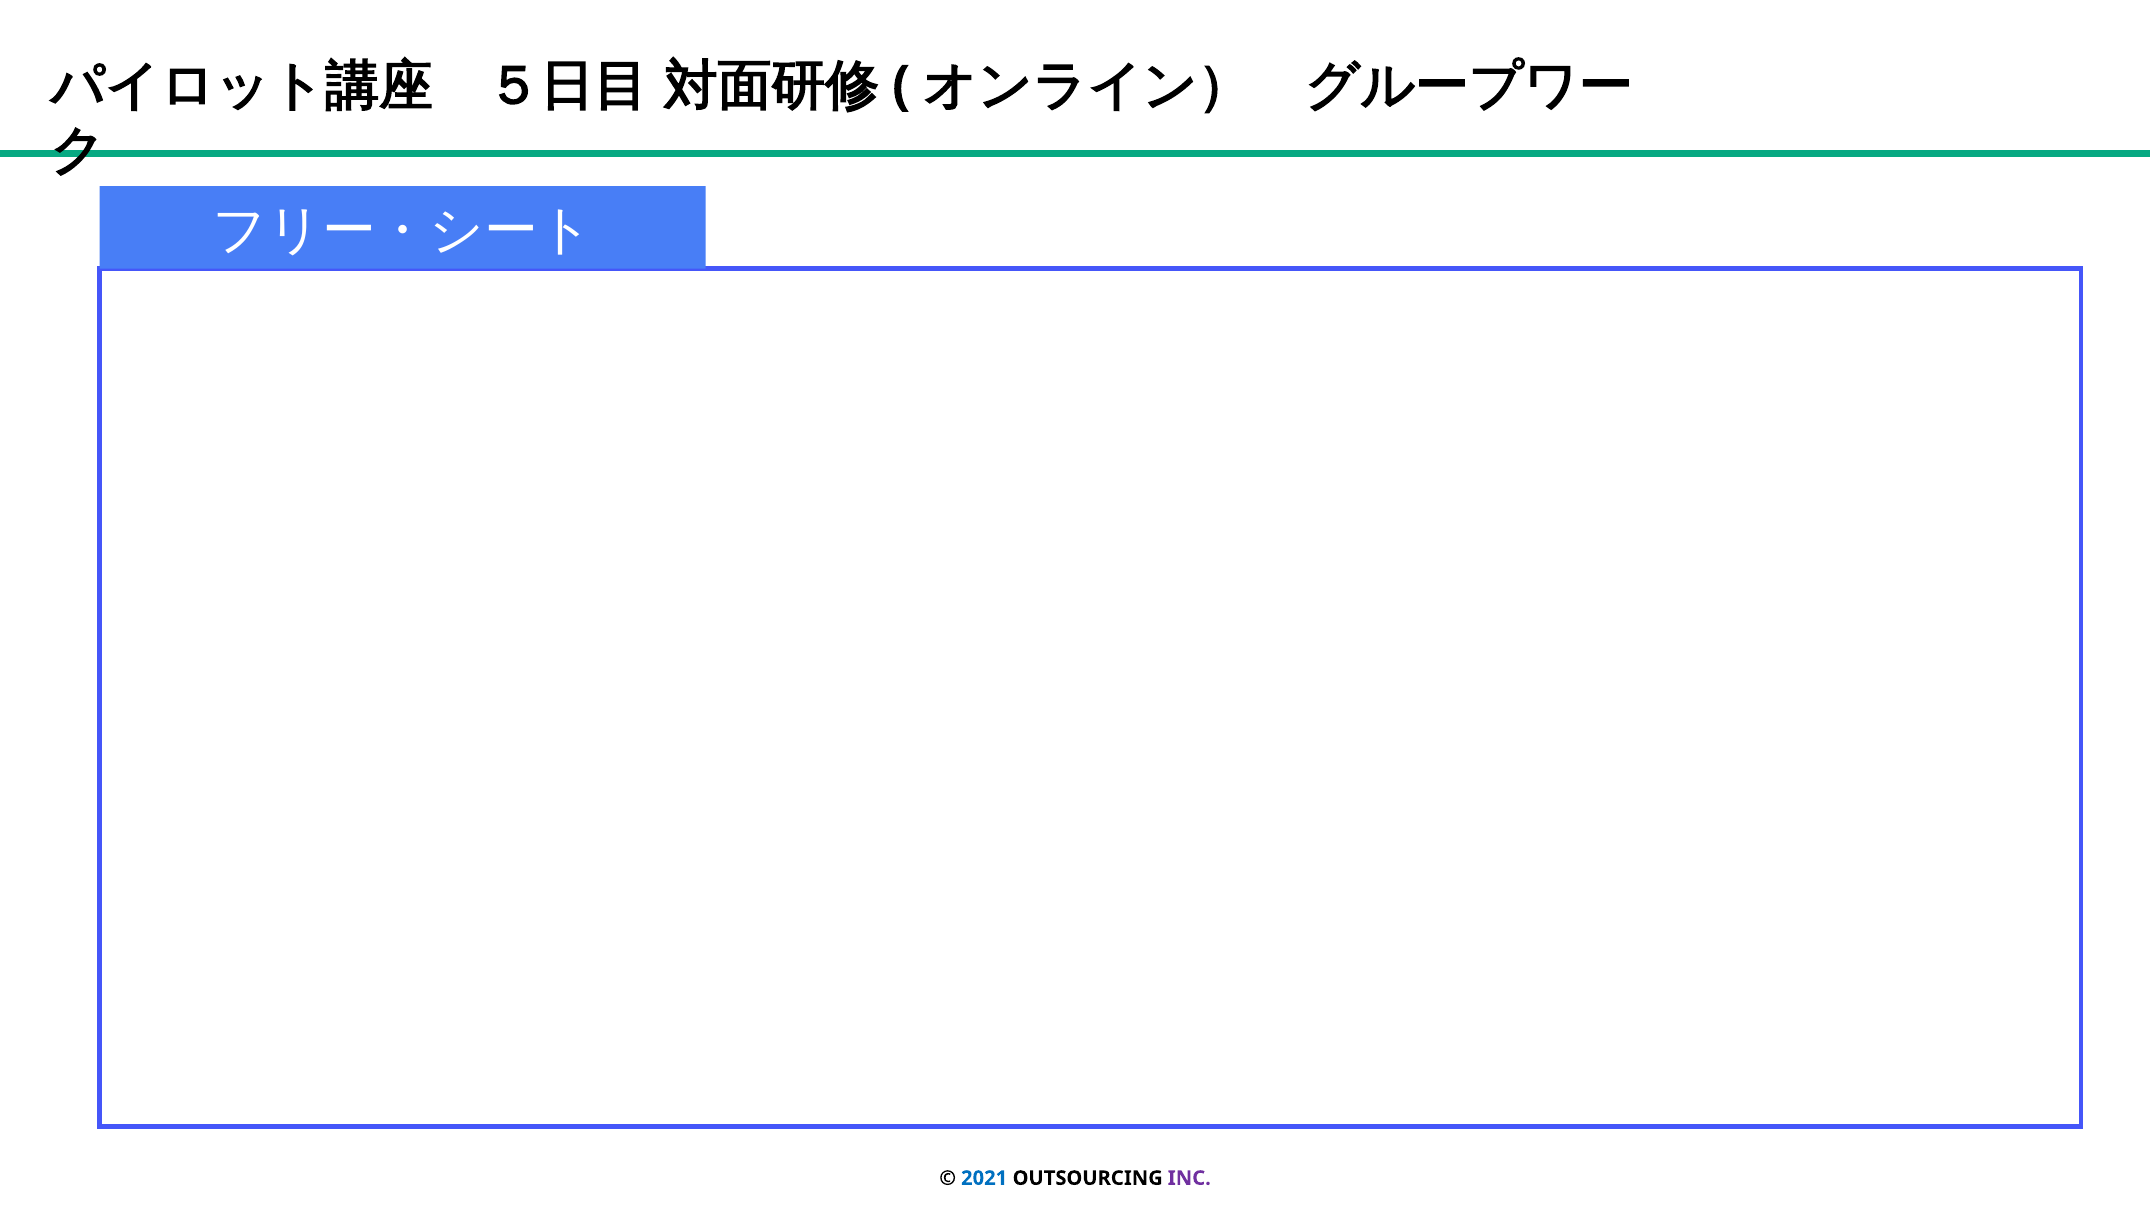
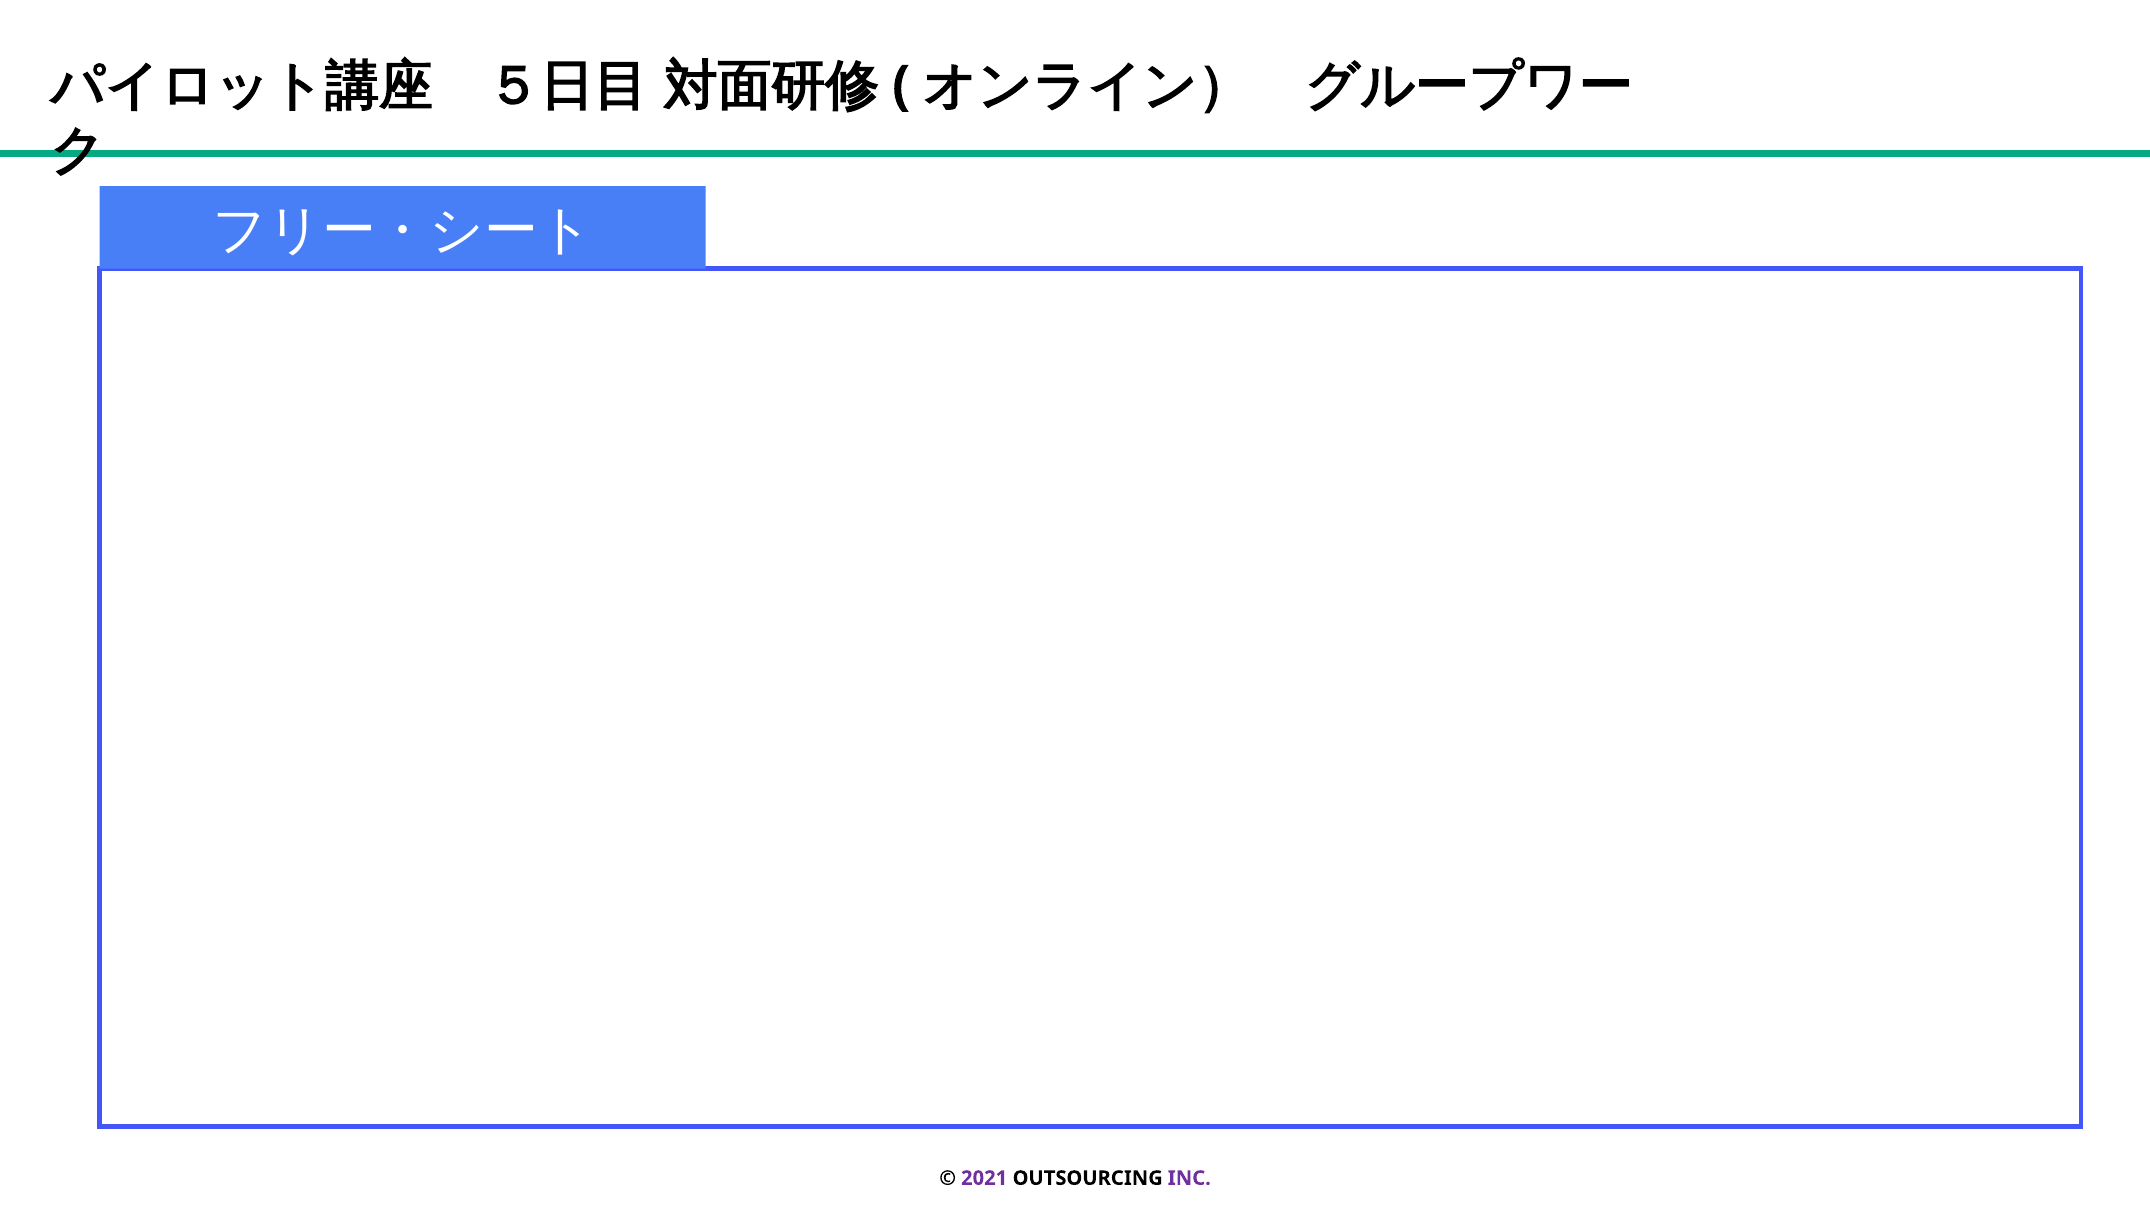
2021 colour: blue -> purple (984, 1179)
